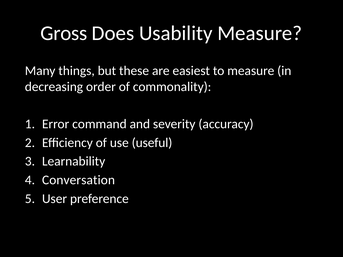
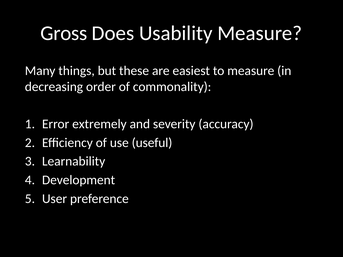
command: command -> extremely (99, 124)
Conversation: Conversation -> Development (79, 180)
